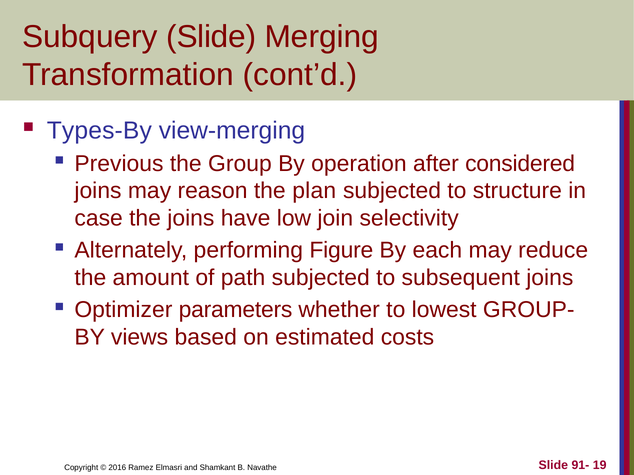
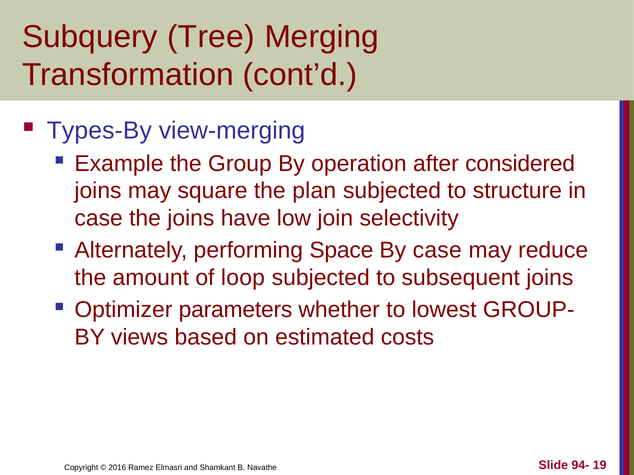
Subquery Slide: Slide -> Tree (211, 37)
Previous: Previous -> Example (119, 164)
reason: reason -> square (213, 191)
Figure: Figure -> Space (341, 251)
By each: each -> case (437, 251)
path: path -> loop (243, 278)
91-: 91- -> 94- (580, 466)
